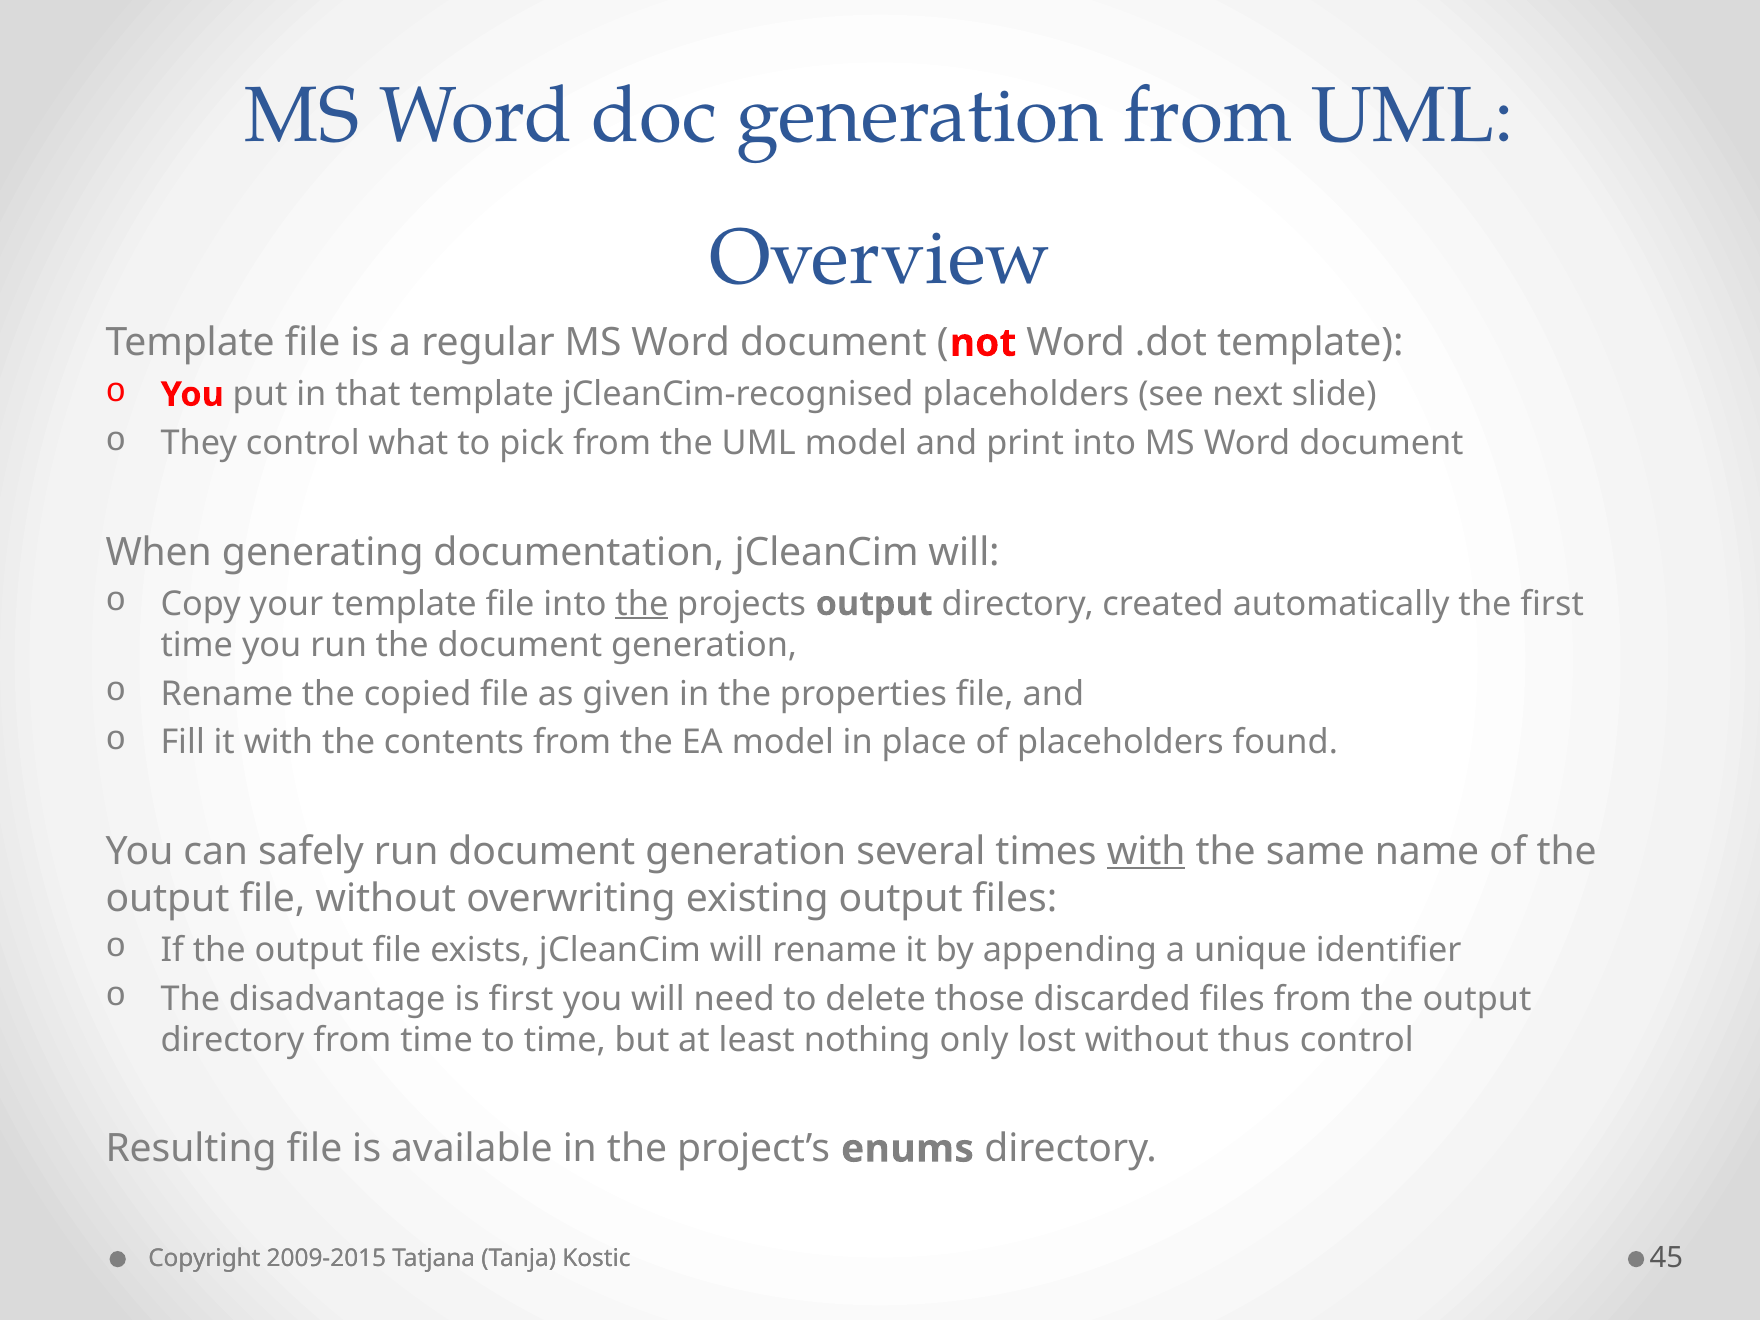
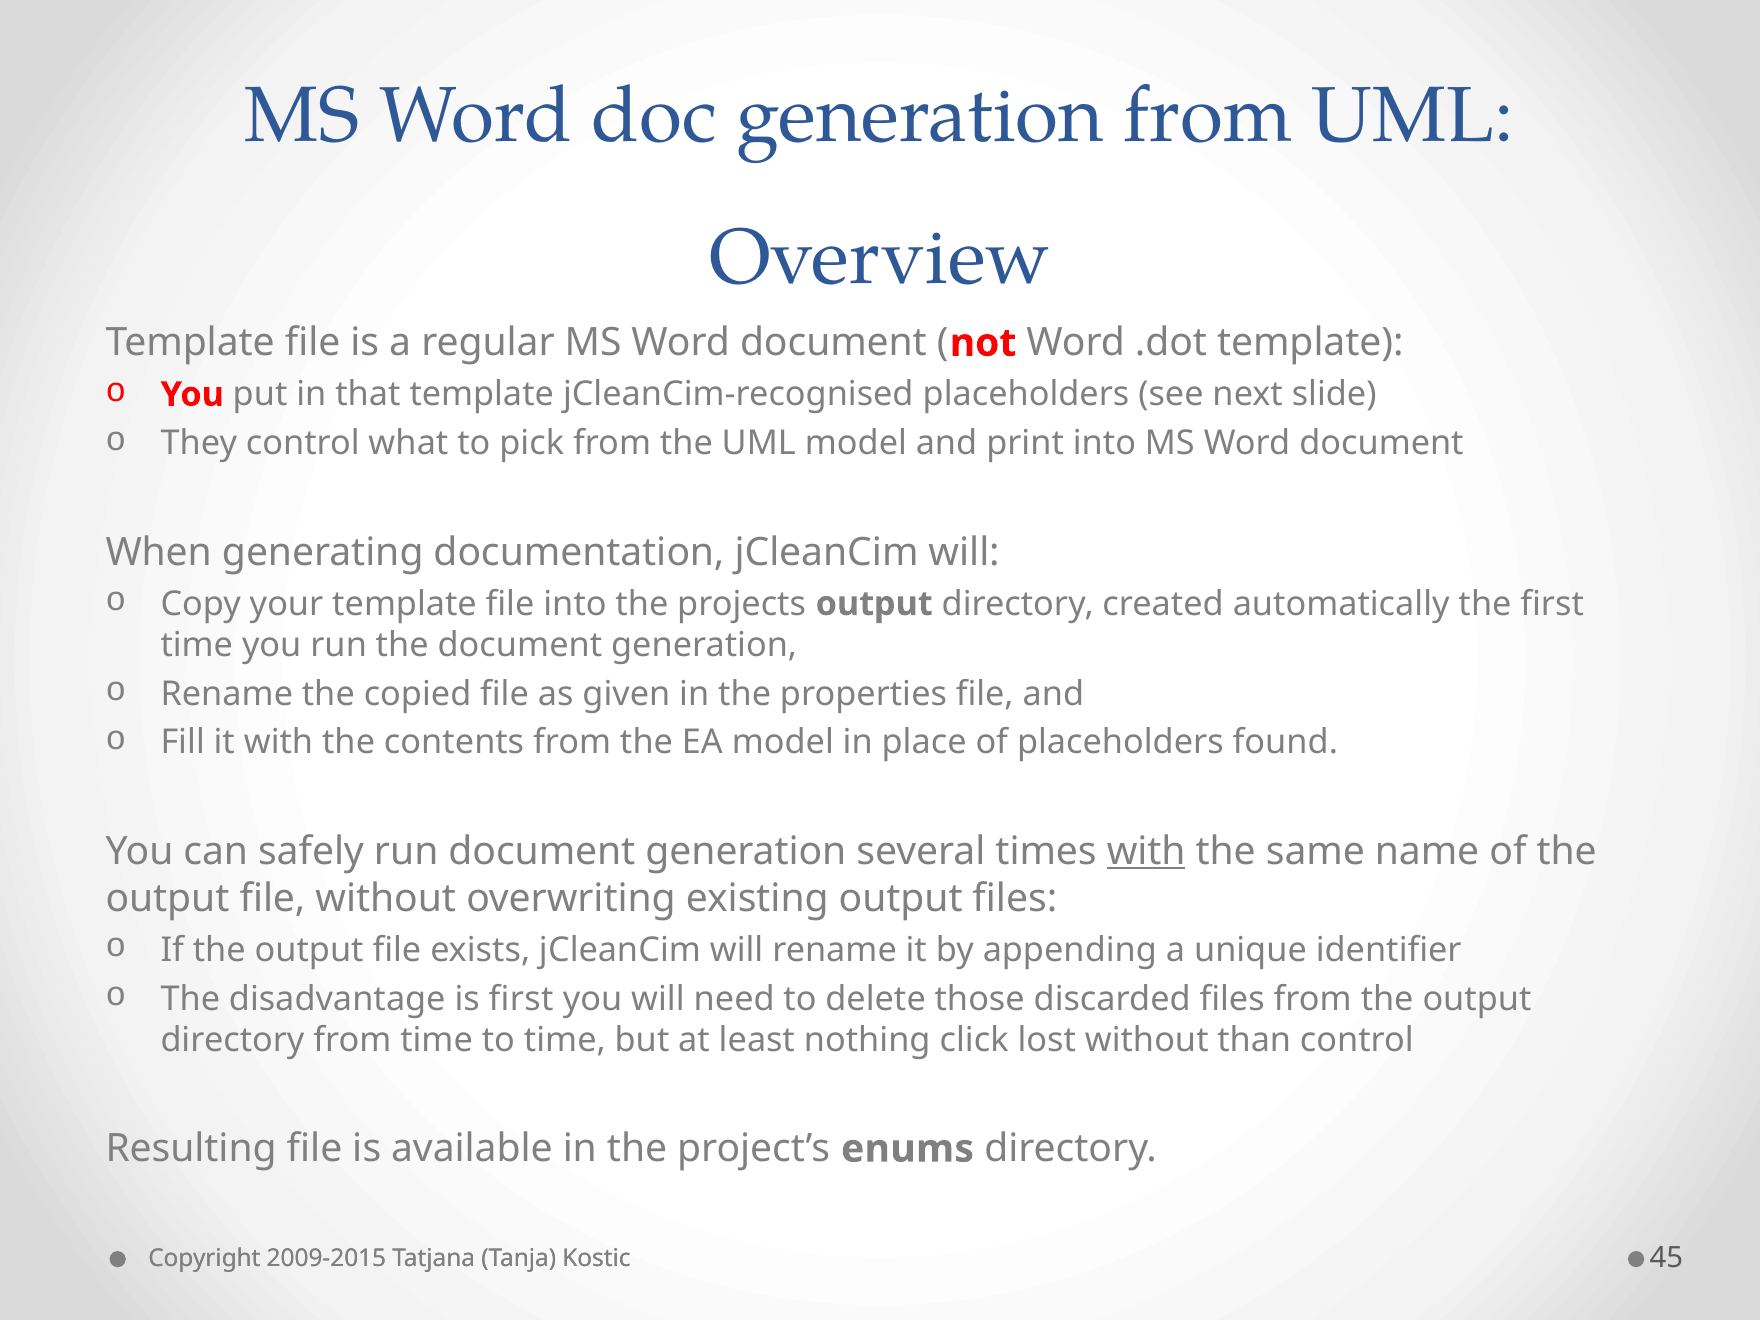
the underline: present -> none (642, 604)
only: only -> click (974, 1040)
thus: thus -> than (1254, 1040)
